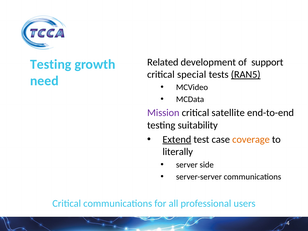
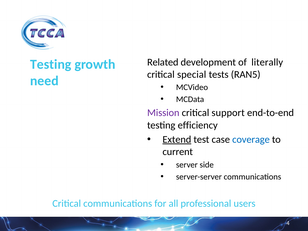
support: support -> literally (267, 62)
RAN5 underline: present -> none (246, 74)
satellite: satellite -> support (228, 113)
suitability: suitability -> efficiency (198, 125)
coverage colour: orange -> blue (251, 140)
literally: literally -> current (178, 152)
